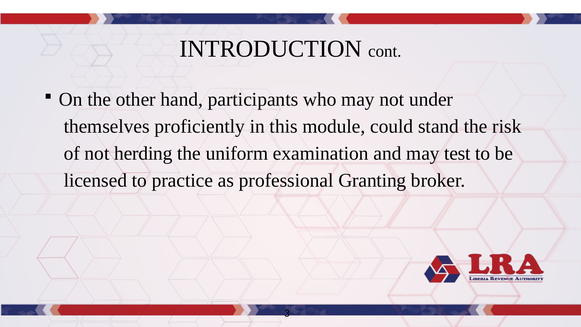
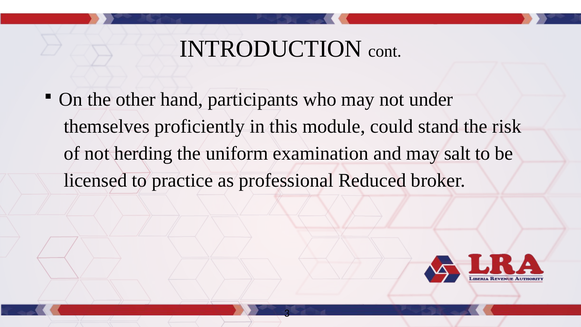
test: test -> salt (457, 153)
Granting: Granting -> Reduced (372, 180)
